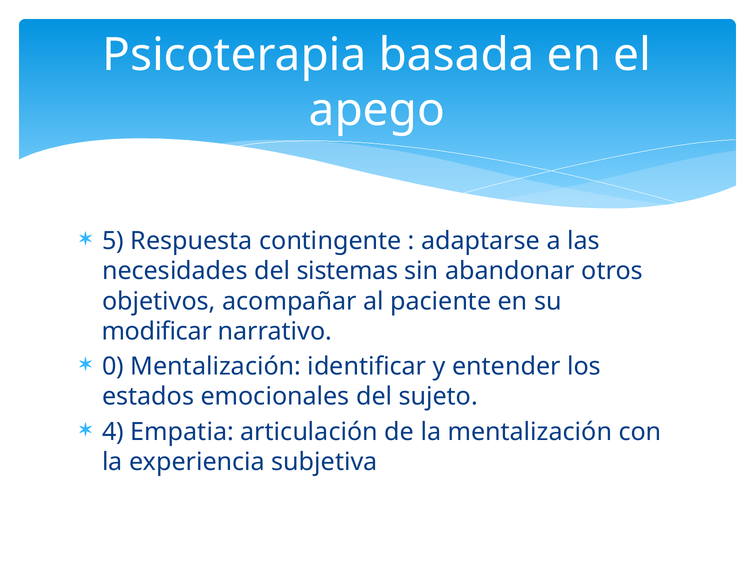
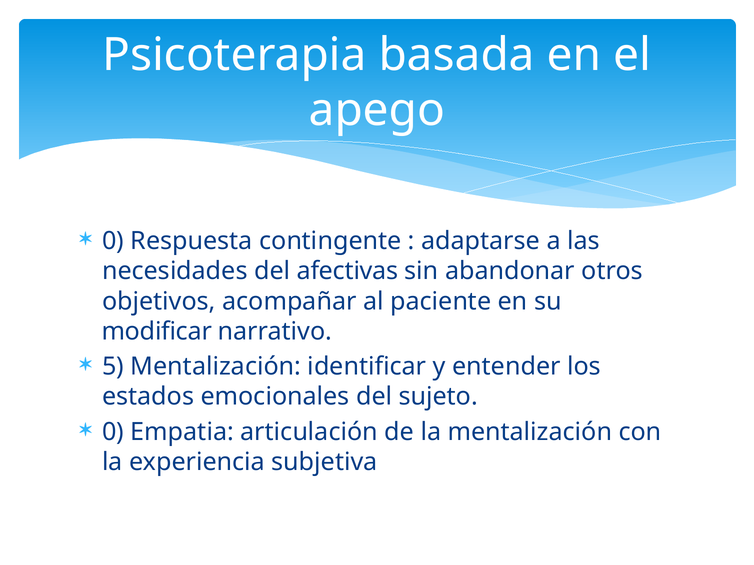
5: 5 -> 0 (113, 241)
sistemas: sistemas -> afectivas (347, 271)
0: 0 -> 5 (113, 367)
4: 4 -> 0 (113, 432)
